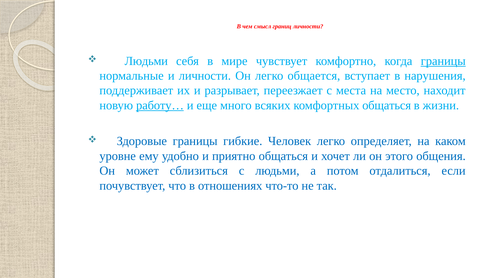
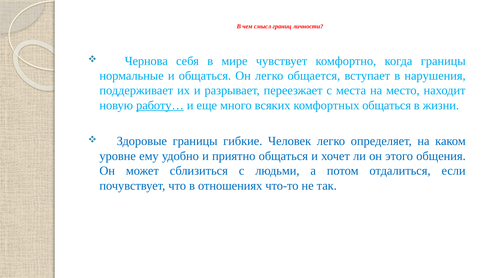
Людьми: Людьми -> Чернова (146, 61)
границы underline: present -> none (443, 61)
и личности: личности -> общаться (205, 76)
